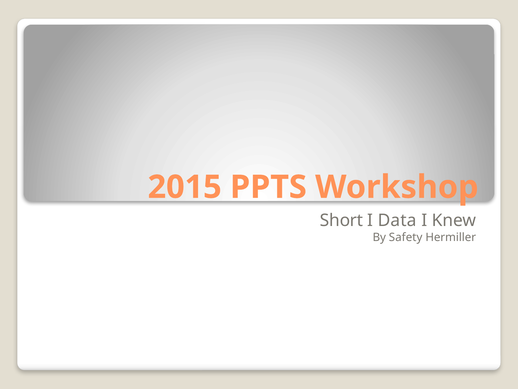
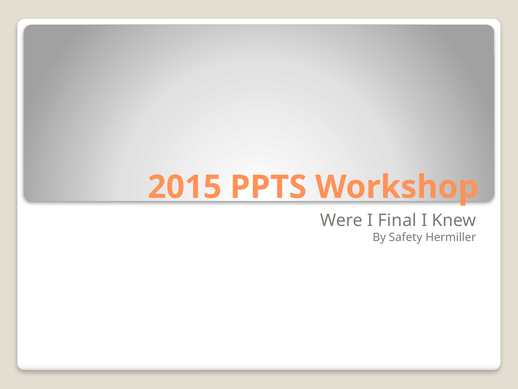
Short: Short -> Were (341, 220)
Data: Data -> Final (397, 220)
